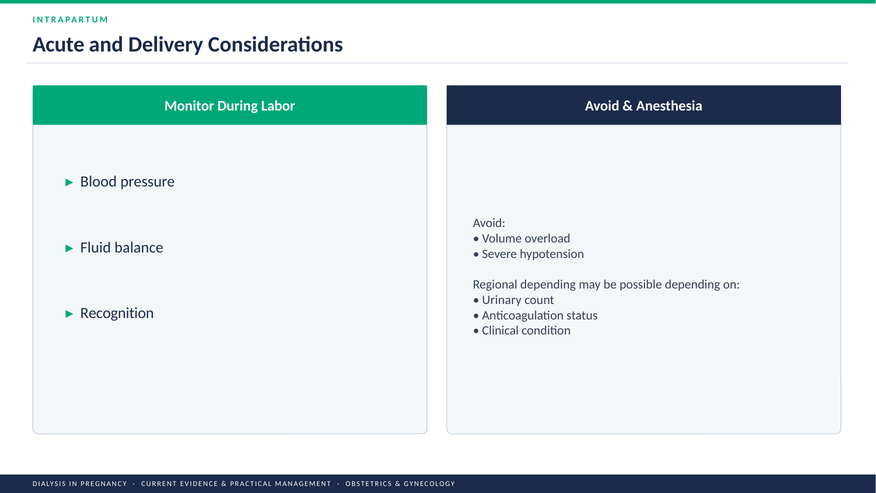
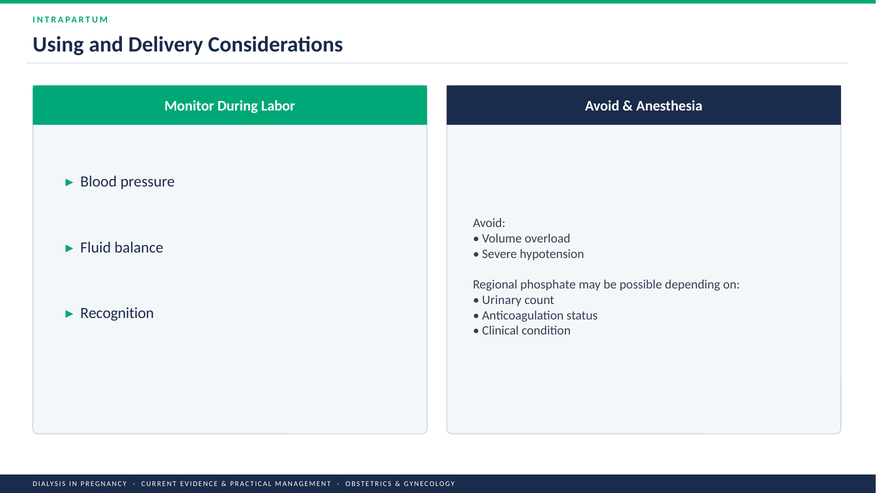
Acute: Acute -> Using (58, 45)
Regional depending: depending -> phosphate (548, 284)
